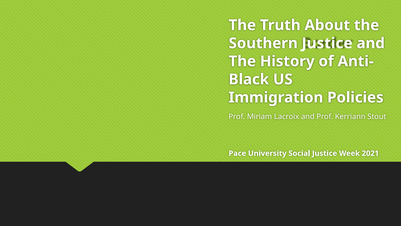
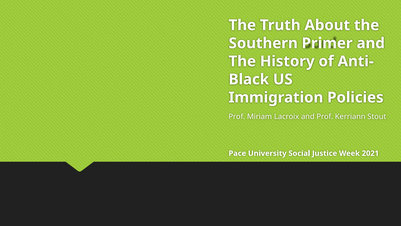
Southern Justice: Justice -> Primer (327, 43)
